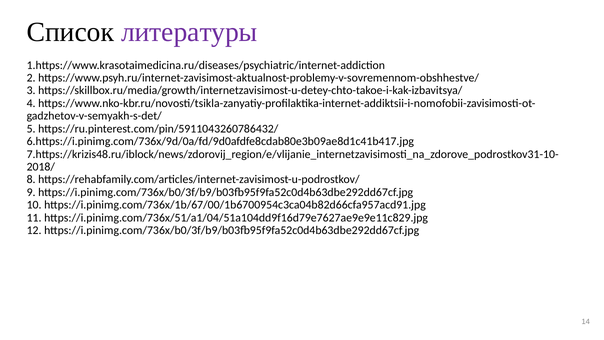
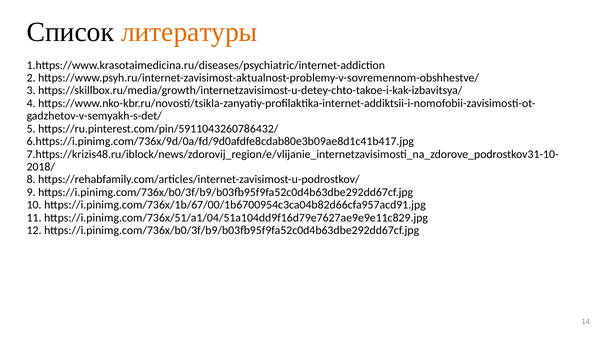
литературы colour: purple -> orange (189, 32)
